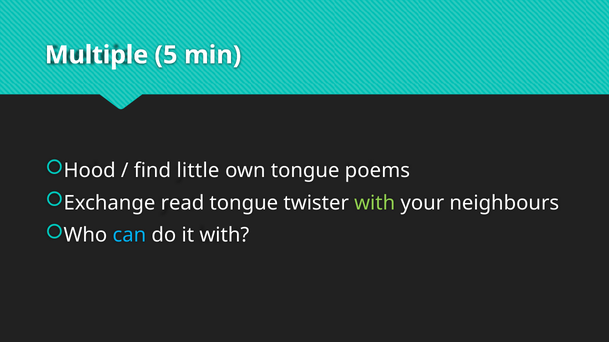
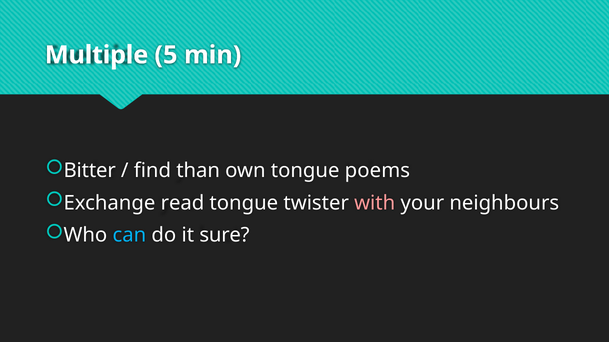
Hood: Hood -> Bitter (90, 171)
little: little -> than (198, 171)
with colour: light green -> pink (375, 203)
it with: with -> sure (224, 236)
